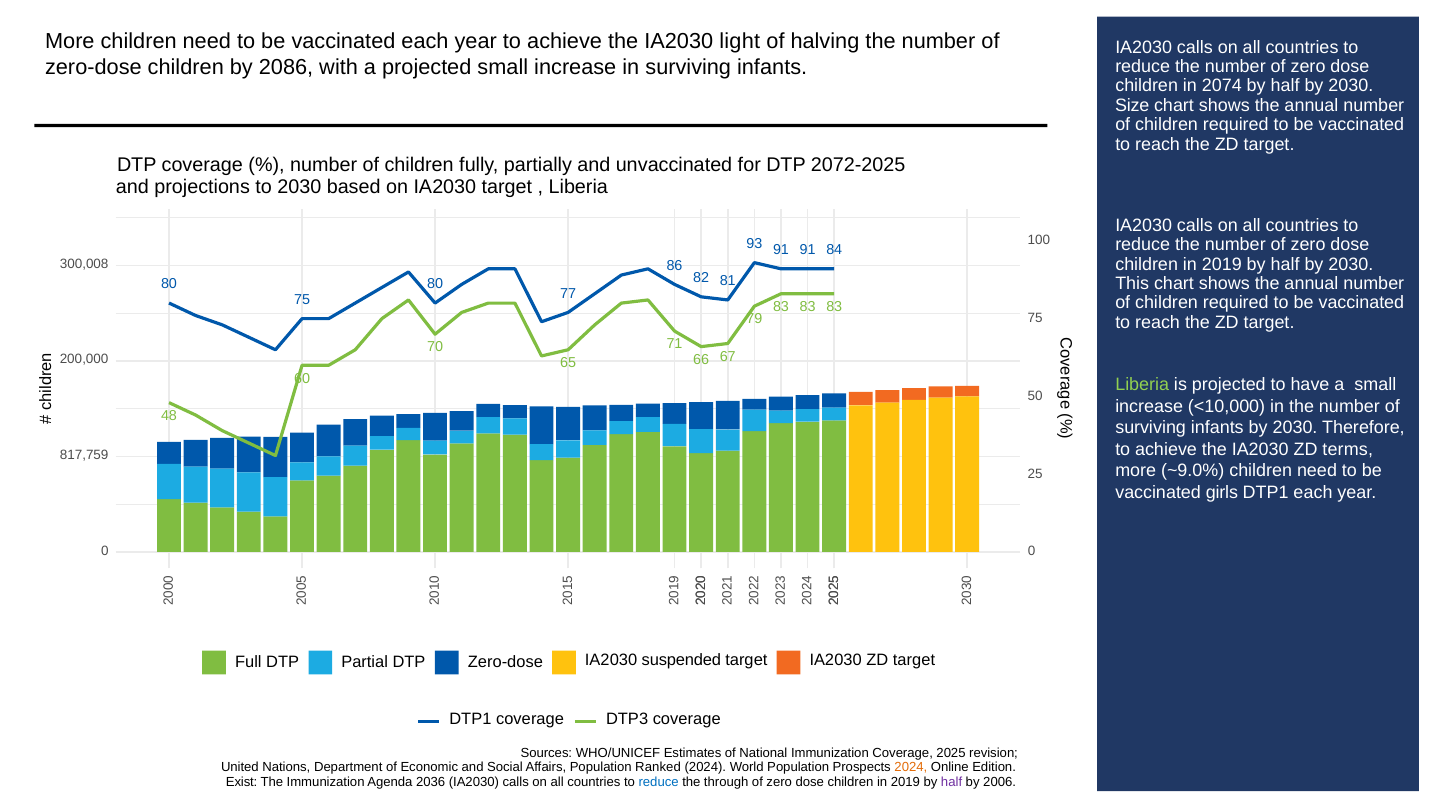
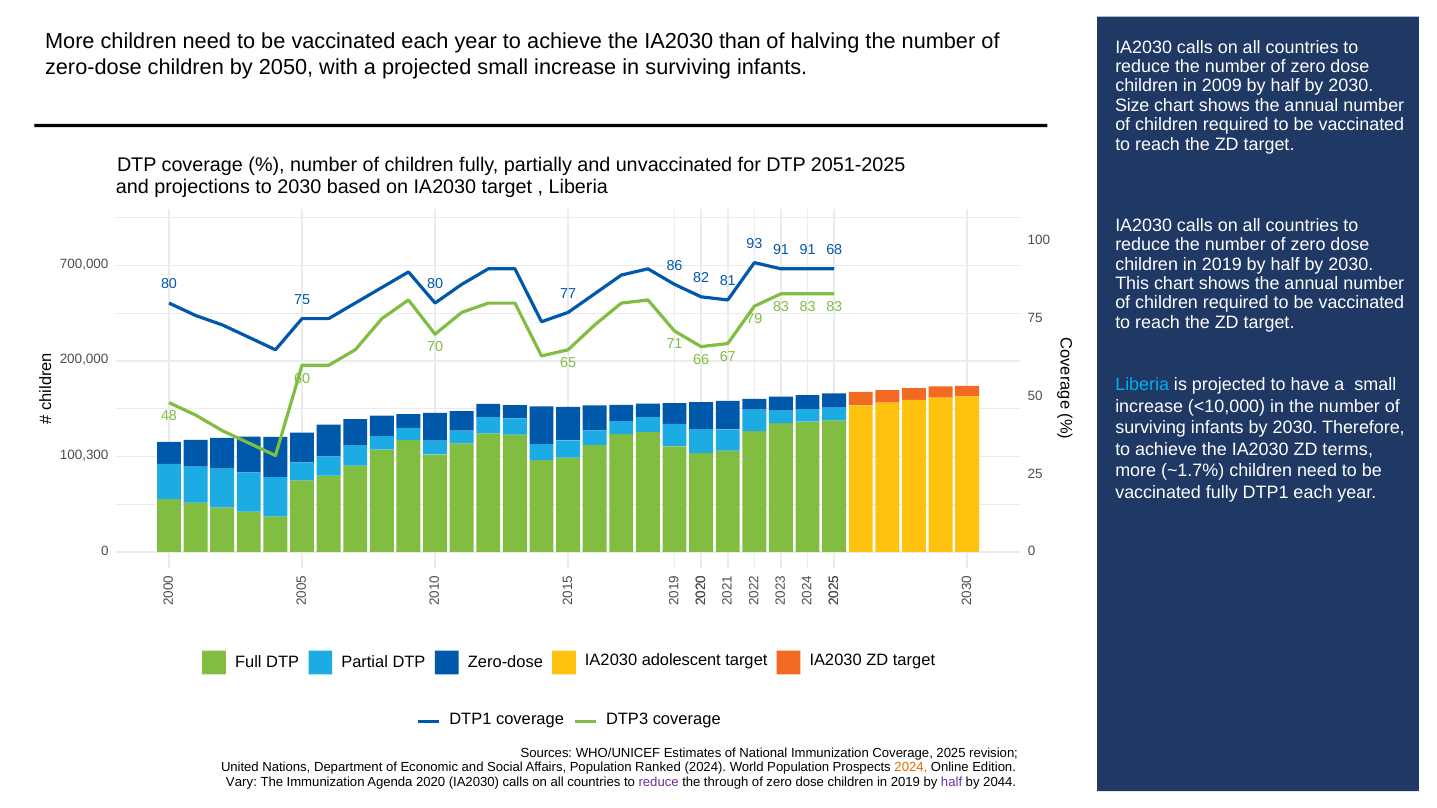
light: light -> than (740, 41)
2086: 2086 -> 2050 (286, 67)
2074: 2074 -> 2009 (1222, 86)
2072-2025: 2072-2025 -> 2051-2025 (858, 165)
84: 84 -> 68 (834, 250)
300,008: 300,008 -> 700,000 (84, 264)
Liberia colour: light green -> light blue (1142, 385)
817,759: 817,759 -> 100,300 (84, 455)
~9.0%: ~9.0% -> ~1.7% (1193, 471)
vaccinated girls: girls -> fully (1222, 493)
suspended: suspended -> adolescent (681, 661)
Exist: Exist -> Vary (242, 782)
2036: 2036 -> 2020 (431, 782)
reduce colour: blue -> purple (659, 782)
2006: 2006 -> 2044 (1000, 782)
